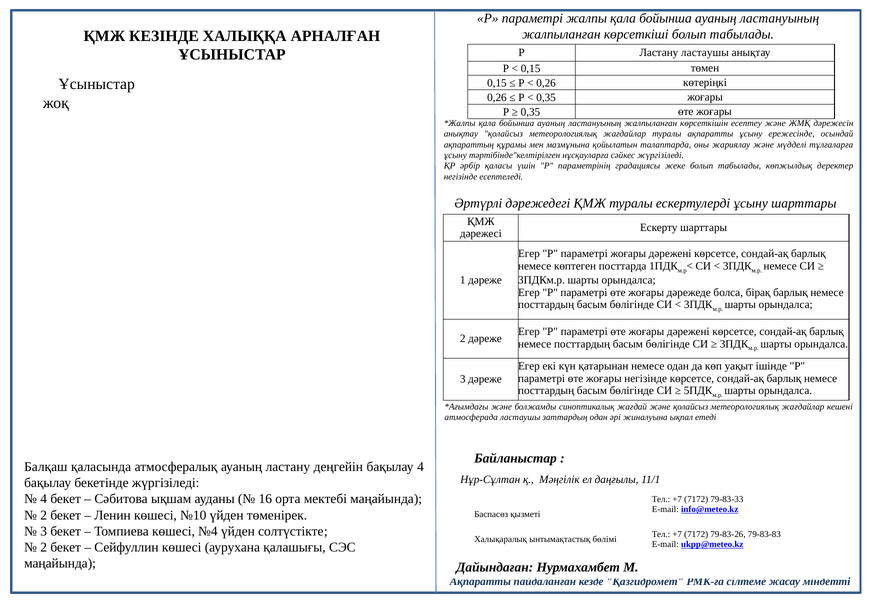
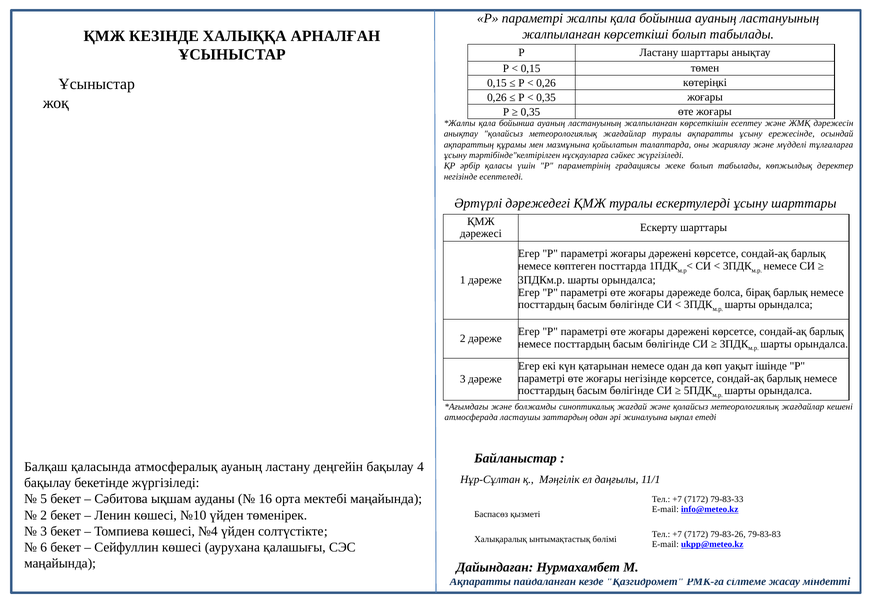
Ластану ластаушы: ластаушы -> шарттары (705, 53)
4: 4 -> 5 (44, 500)
2: 2 -> 6 (44, 548)
